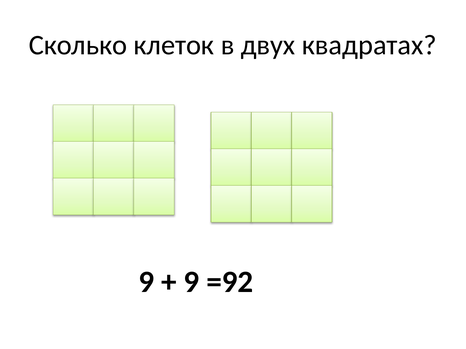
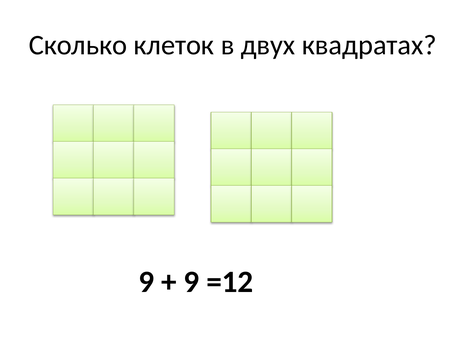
=92: =92 -> =12 (230, 282)
